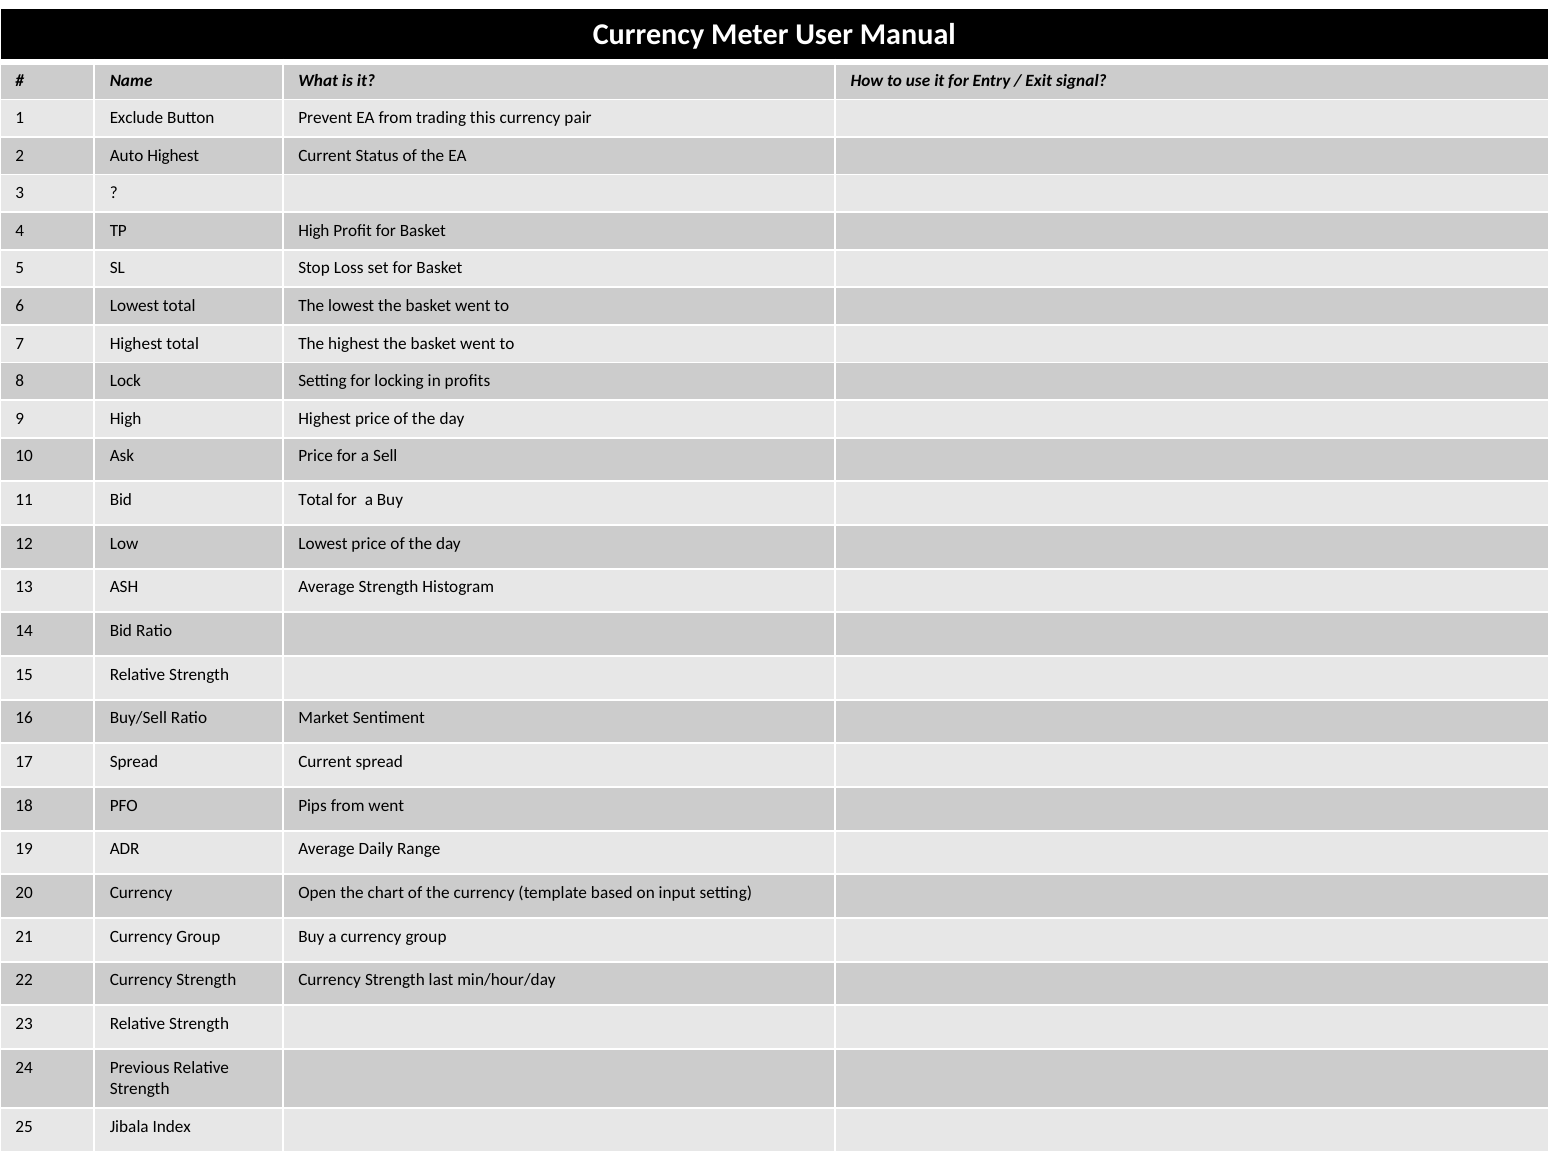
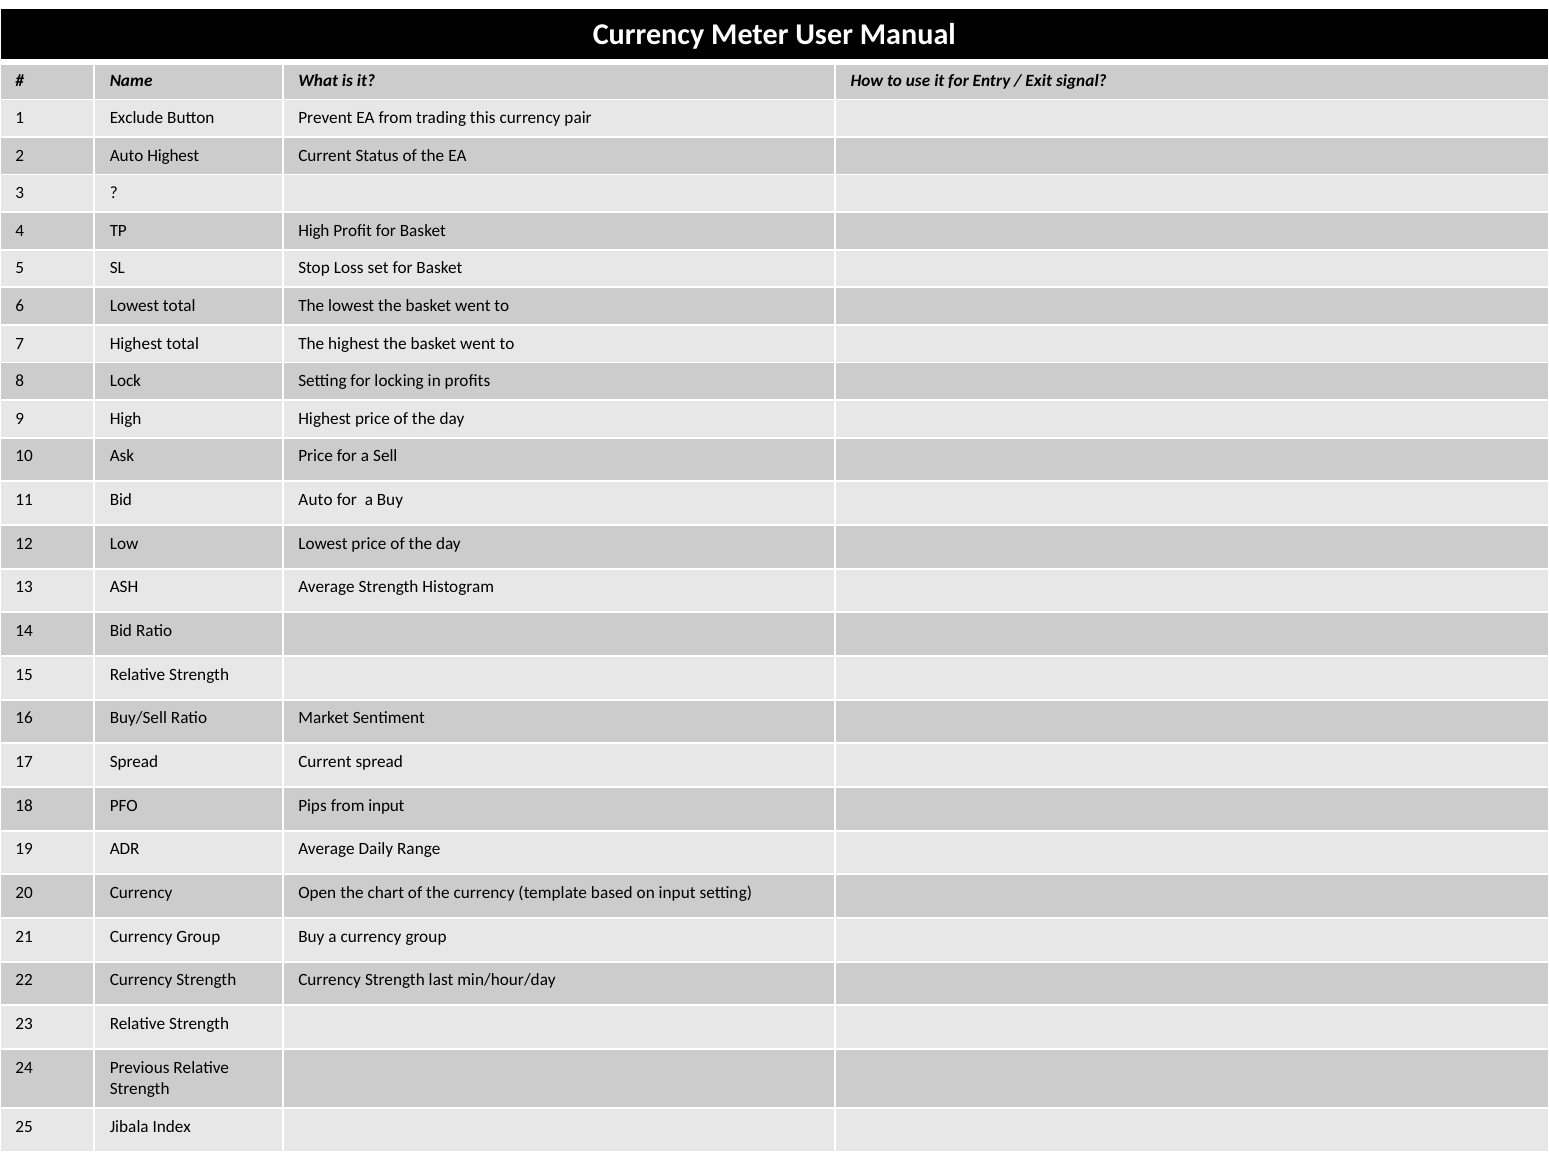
Bid Total: Total -> Auto (316, 500)
from went: went -> input (386, 805)
